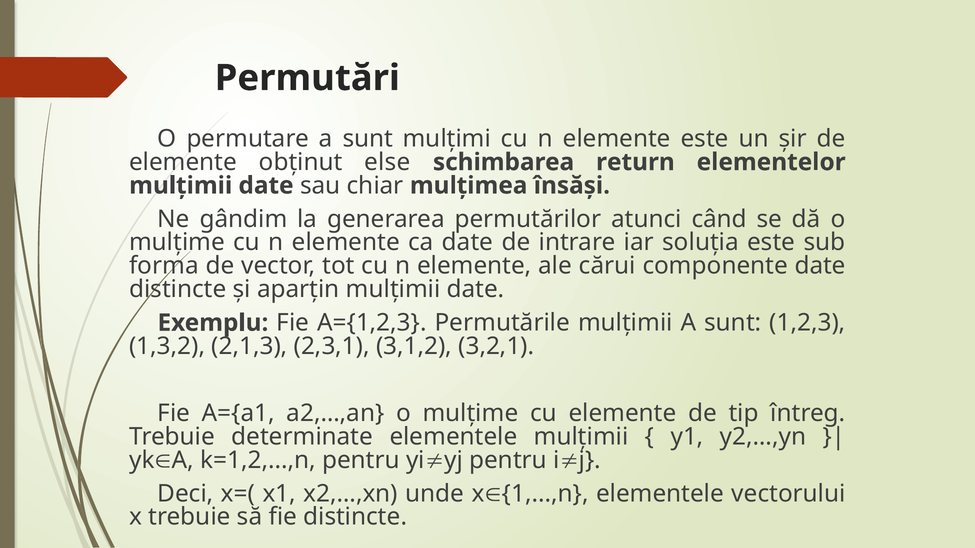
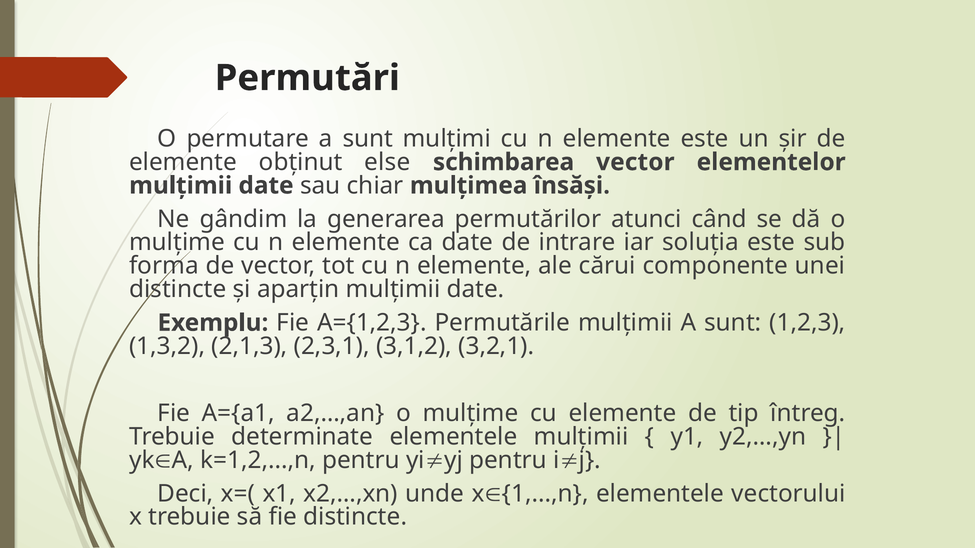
schimbarea return: return -> vector (635, 162)
componente date: date -> unei (820, 266)
